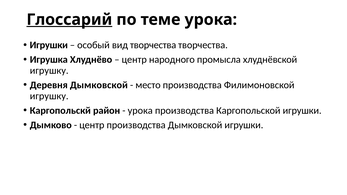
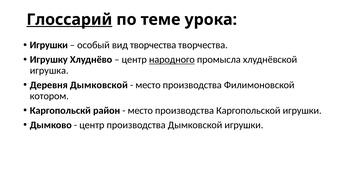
Игрушка: Игрушка -> Игрушку (49, 60)
народного underline: none -> present (172, 60)
игрушку: игрушку -> игрушка (49, 71)
игрушку: игрушку -> котором (49, 96)
урока: урока -> место (140, 111)
